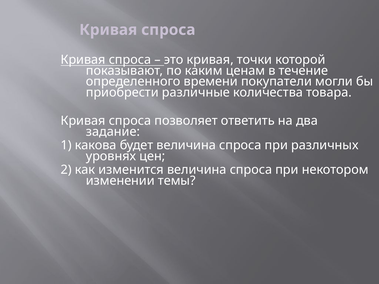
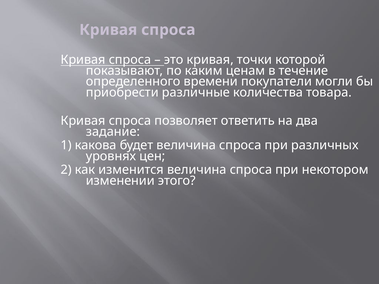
темы: темы -> этого (177, 181)
